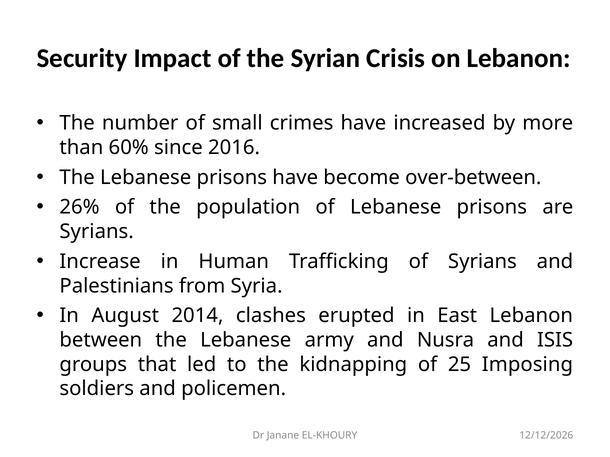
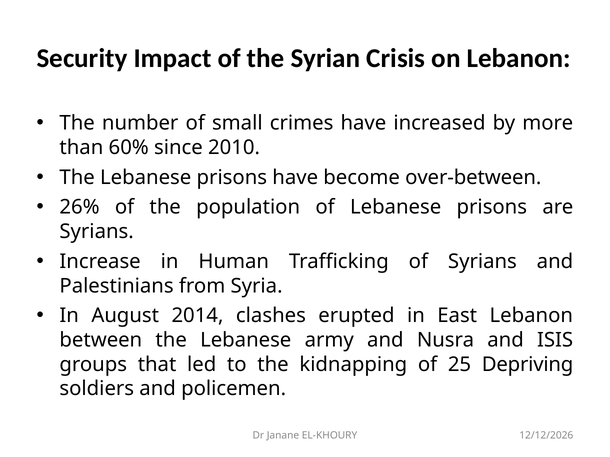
2016: 2016 -> 2010 (234, 148)
Imposing: Imposing -> Depriving (528, 365)
